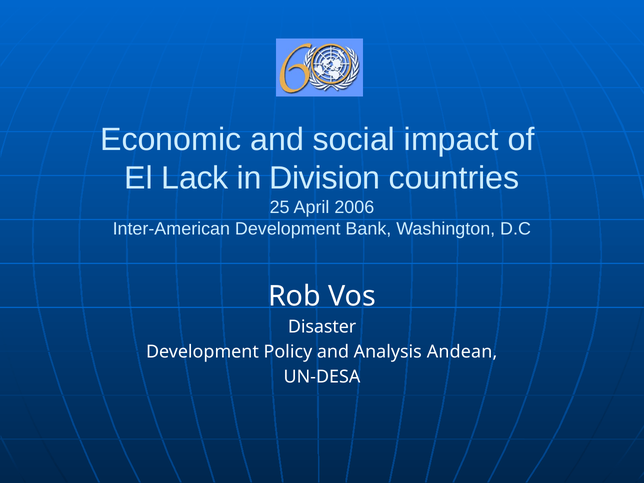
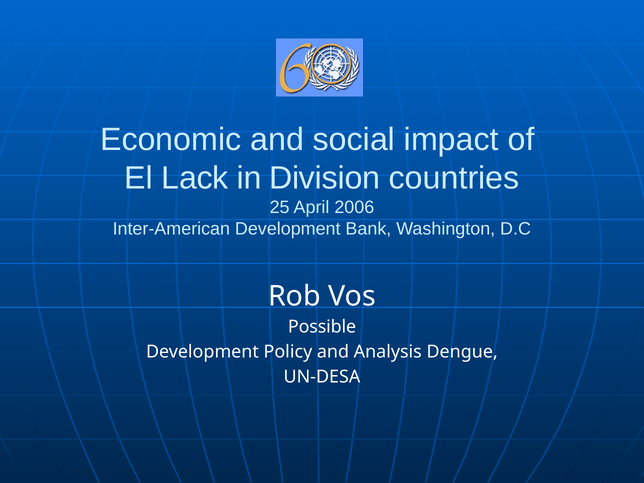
Disaster: Disaster -> Possible (322, 327)
Andean: Andean -> Dengue (462, 352)
